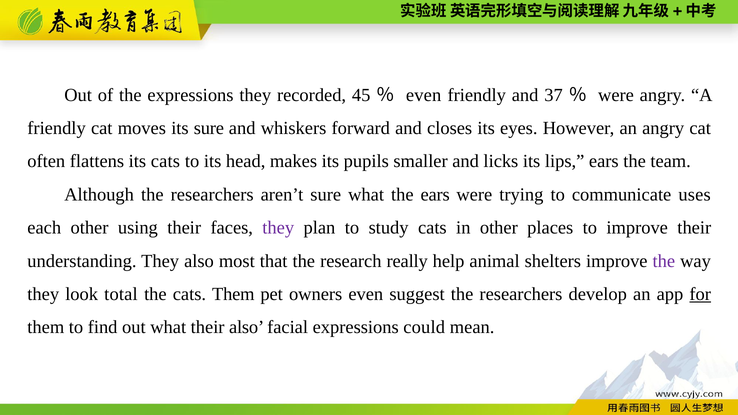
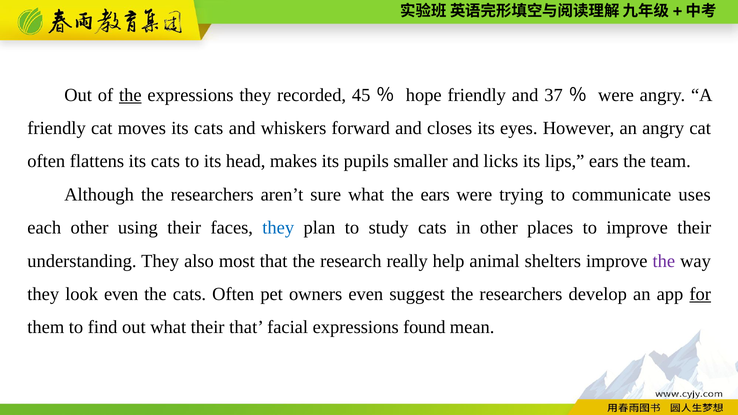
the underline: none -> present (130, 95)
even: even -> hope (424, 95)
moves its sure: sure -> cats (209, 128)
they colour: purple -> blue (278, 228)
look total: total -> even (121, 294)
cats Them: Them -> Often (233, 294)
their also: also -> that (246, 328)
could: could -> found (424, 328)
